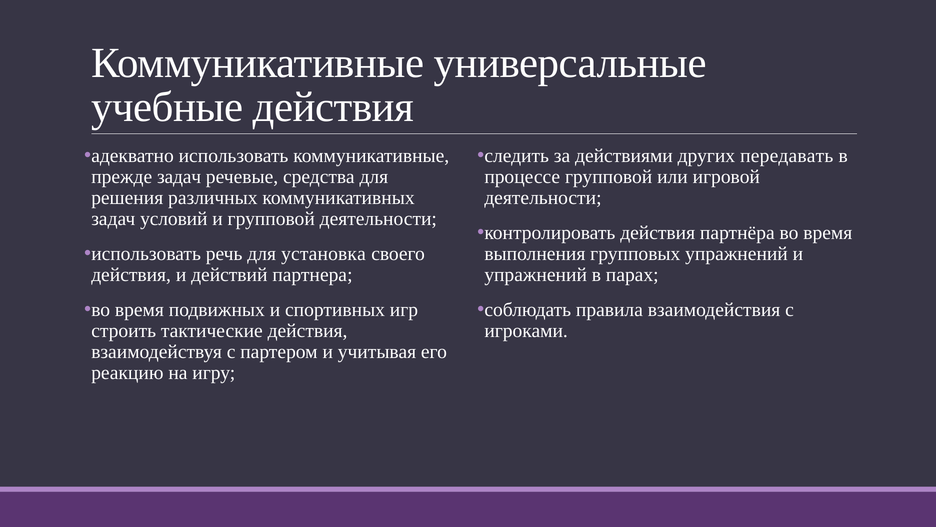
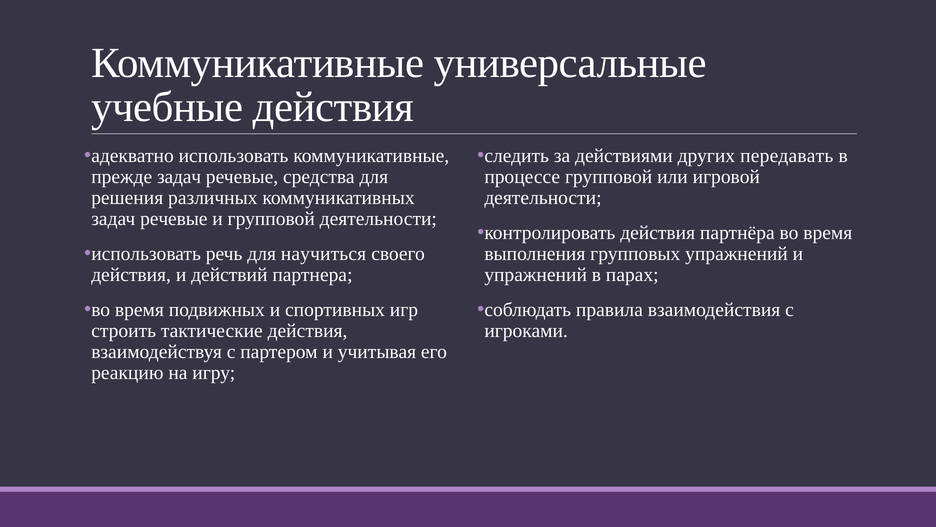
условий: условий -> речевые (174, 219)
установка: установка -> научиться (324, 254)
